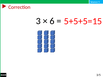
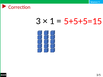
6: 6 -> 1 (52, 21)
